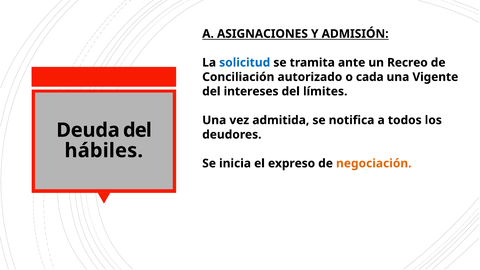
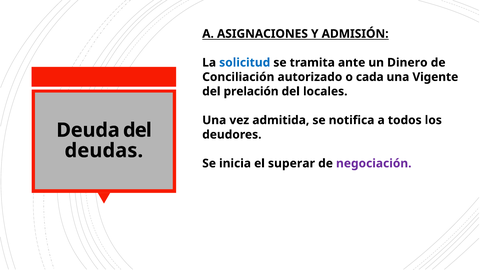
Recreo: Recreo -> Dinero (407, 63)
intereses: intereses -> prelación (251, 91)
límites: límites -> locales (325, 91)
hábiles: hábiles -> deudas (104, 151)
expreso: expreso -> superar (291, 163)
negociación colour: orange -> purple (374, 163)
